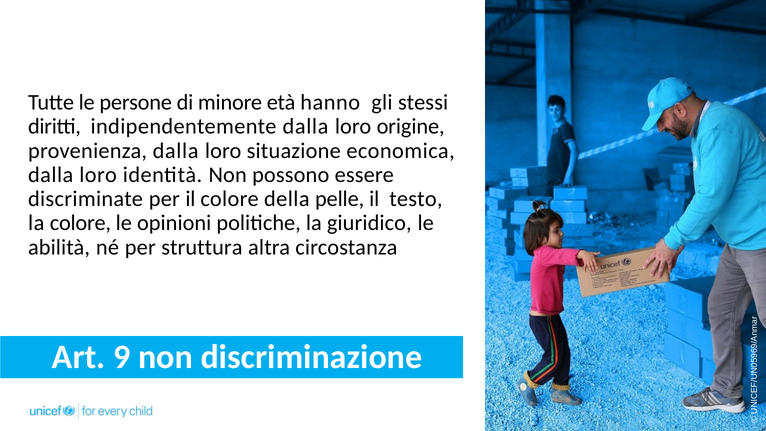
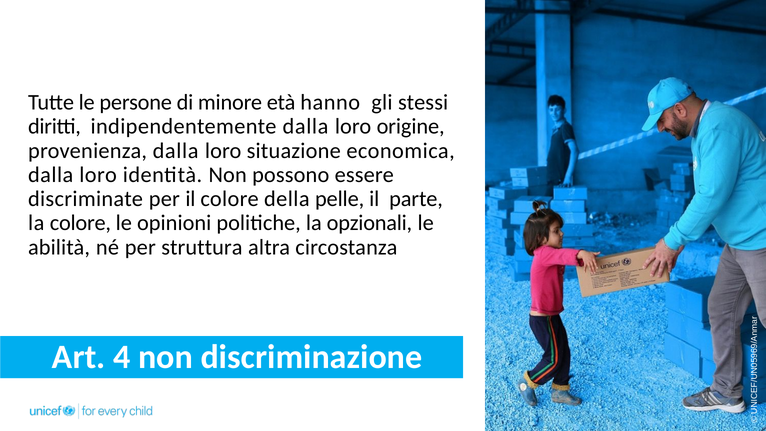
testo: testo -> parte (416, 199)
giuridico: giuridico -> opzionali (369, 223)
Art 9: 9 -> 4 (122, 357)
